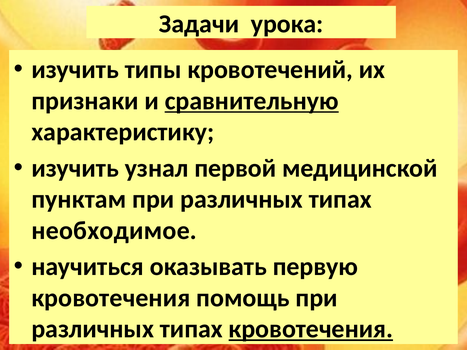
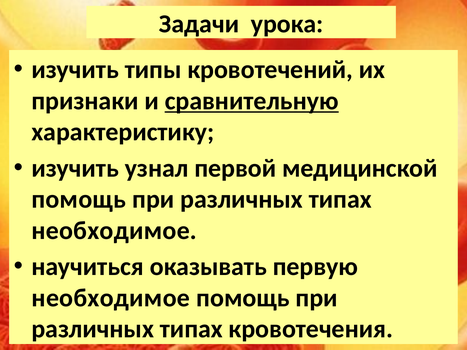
пунктам: пунктам -> помощь (79, 200)
кровотечения: кровотечения -> необходимое (111, 298)
кровотечения underline: present -> none (311, 329)
